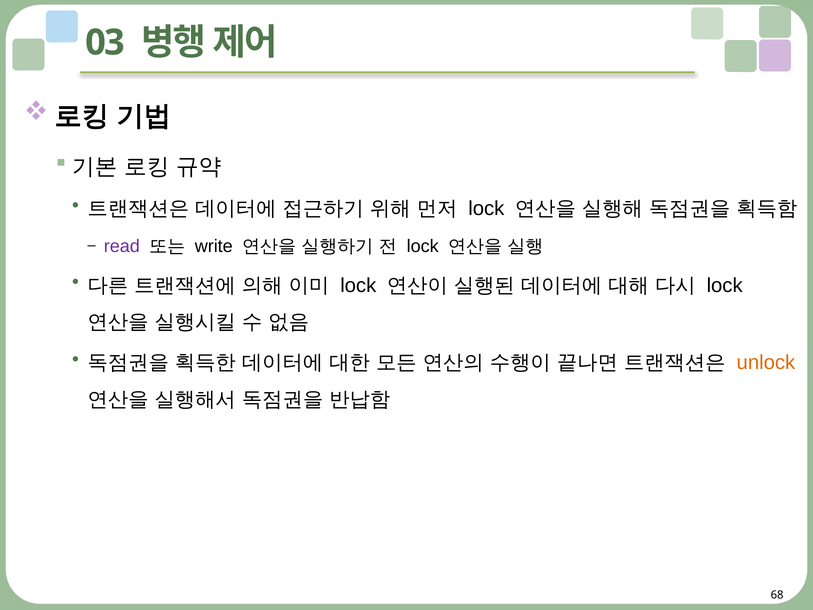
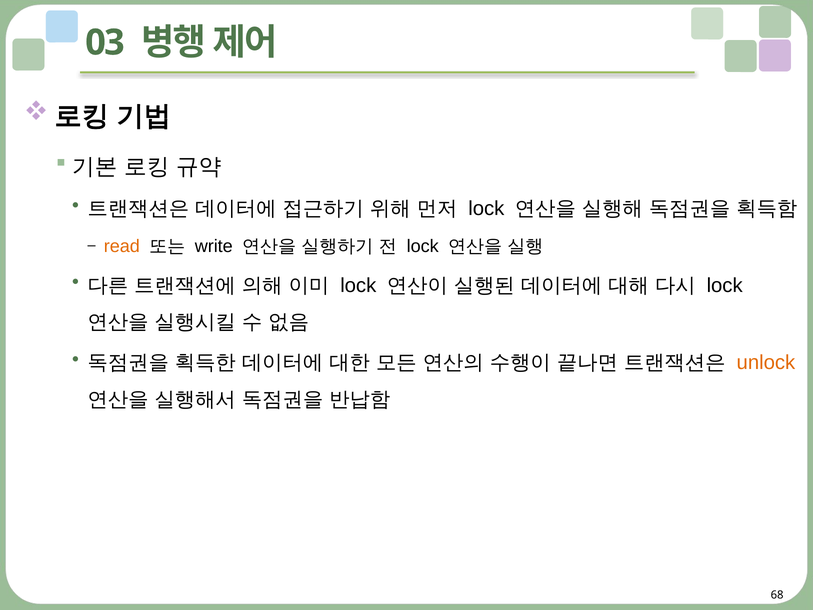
read colour: purple -> orange (122, 246)
